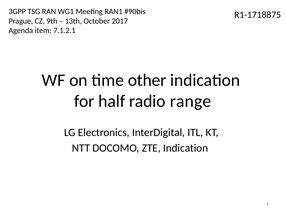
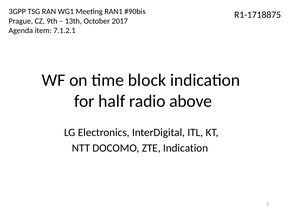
other: other -> block (147, 80)
range: range -> above (191, 101)
